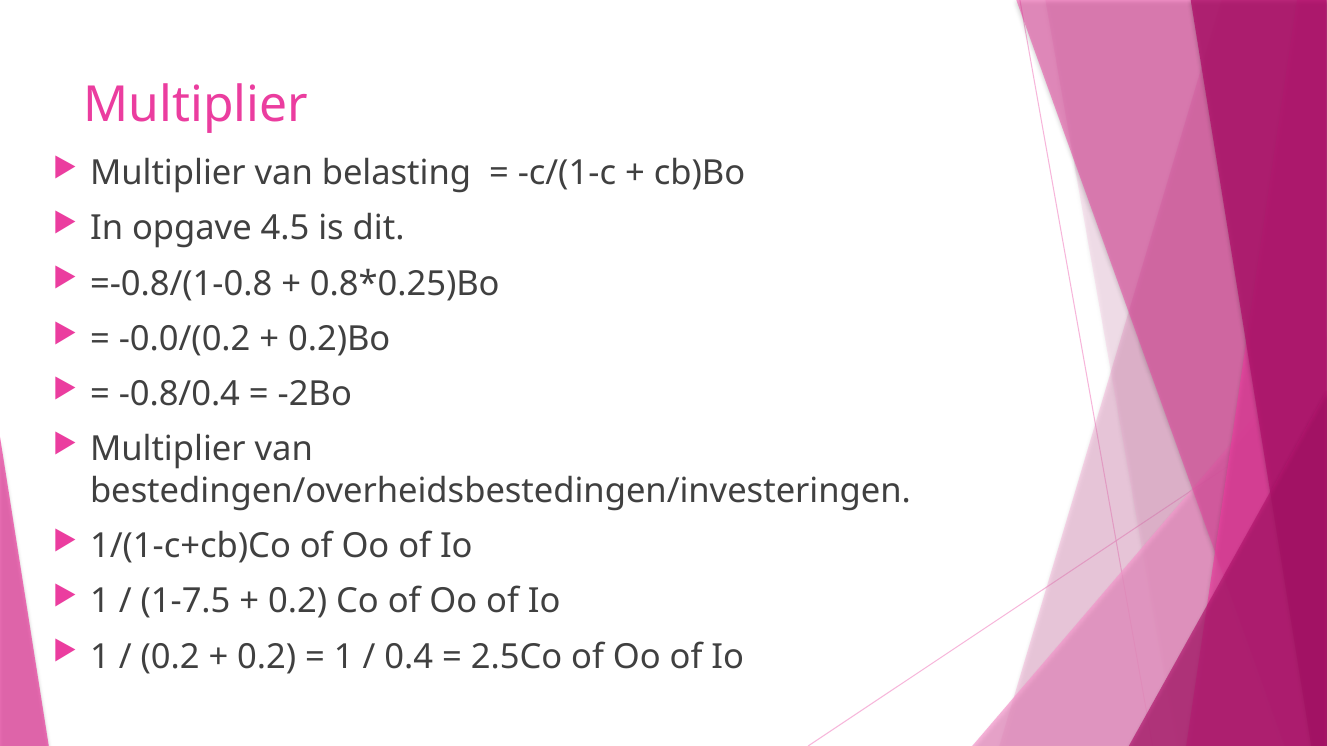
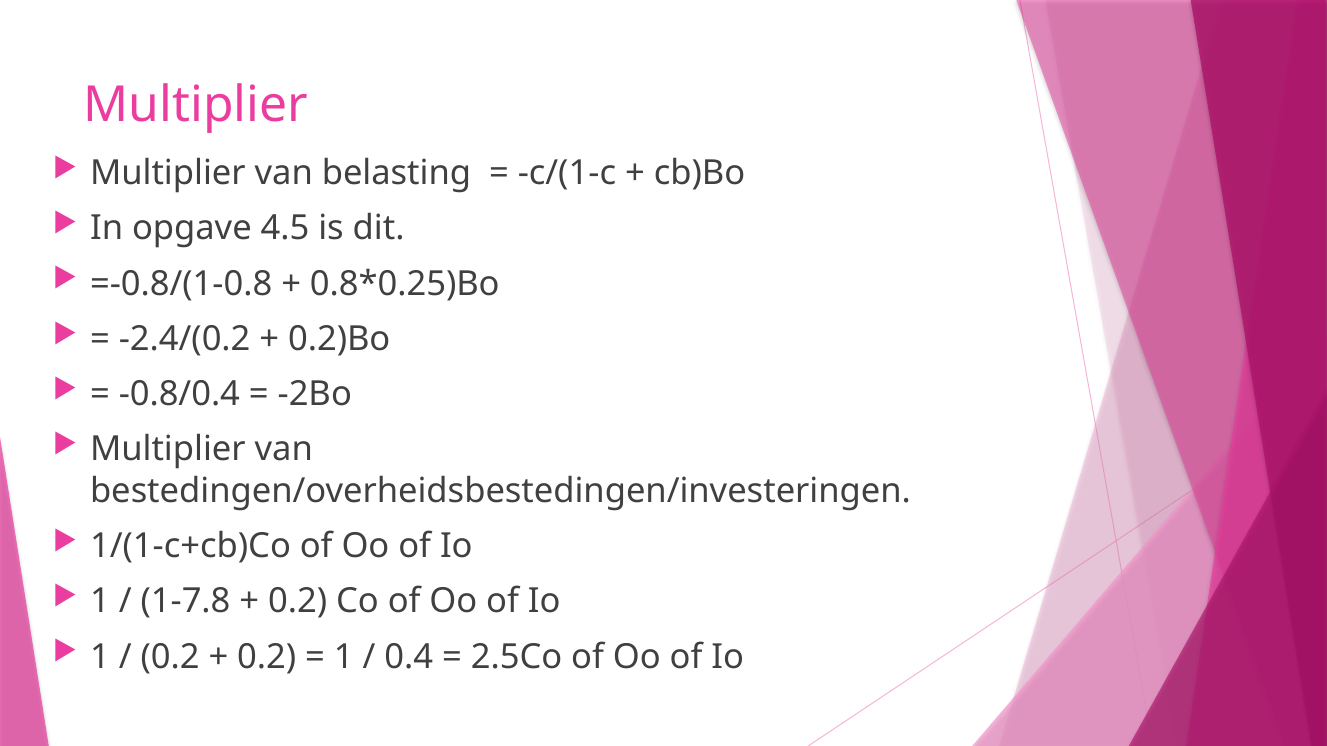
-0.0/(0.2: -0.0/(0.2 -> -2.4/(0.2 (185, 339)
1-7.5: 1-7.5 -> 1-7.8 (186, 602)
